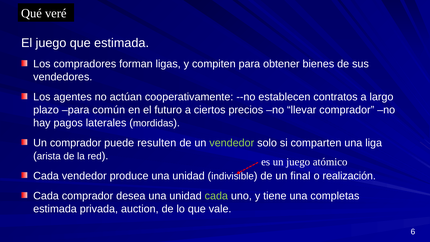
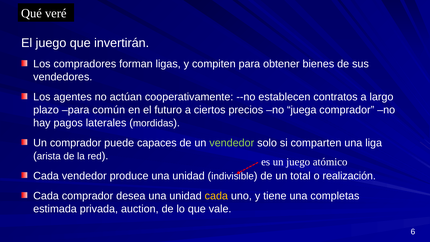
que estimada: estimada -> invertirán (122, 43)
llevar: llevar -> juega (302, 110)
resulten: resulten -> capaces (157, 143)
final: final -> total (300, 176)
cada colour: light green -> yellow (216, 196)
